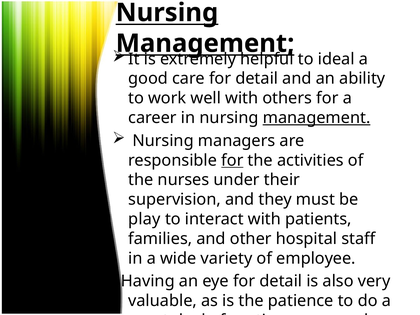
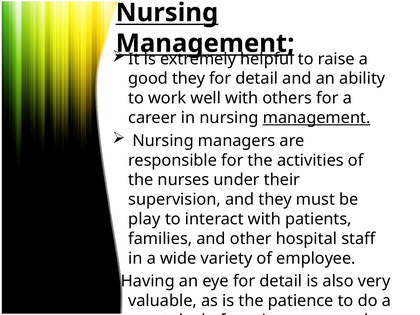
ideal: ideal -> raise (336, 59)
good care: care -> they (189, 79)
for underline: present -> none (232, 160)
